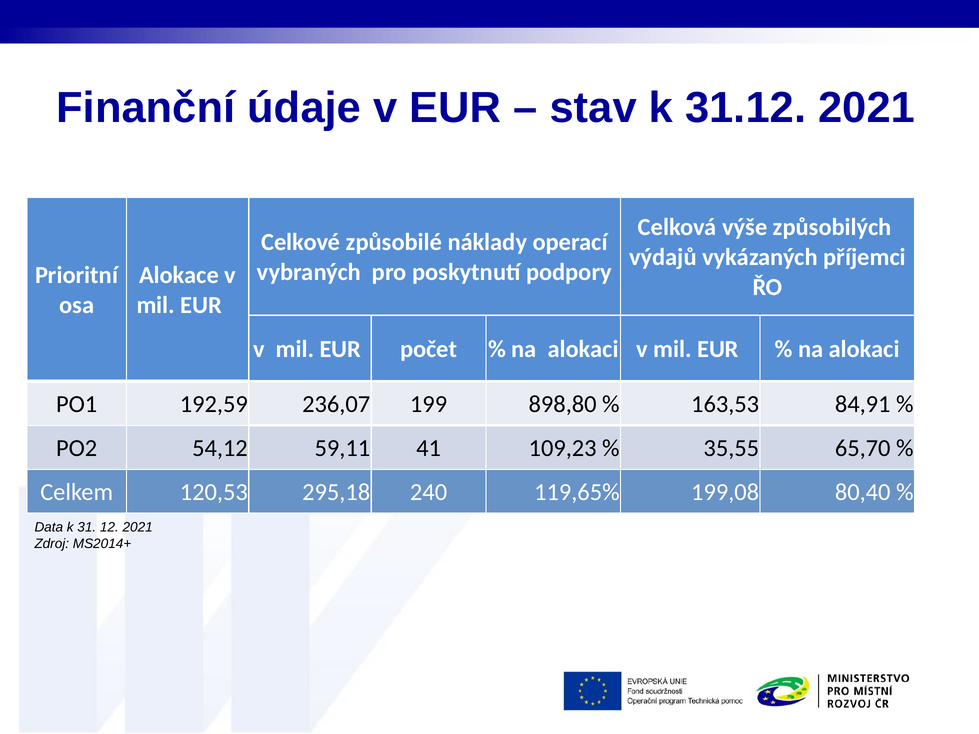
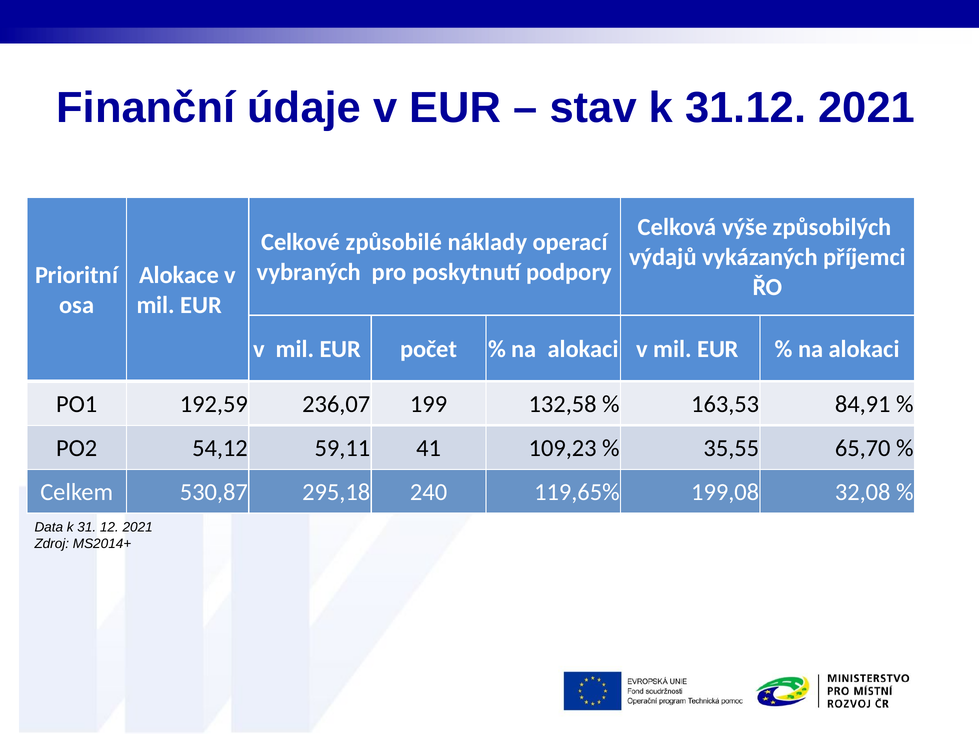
898,80: 898,80 -> 132,58 (563, 404)
120,53: 120,53 -> 530,87 (214, 492)
80,40: 80,40 -> 32,08 (863, 492)
